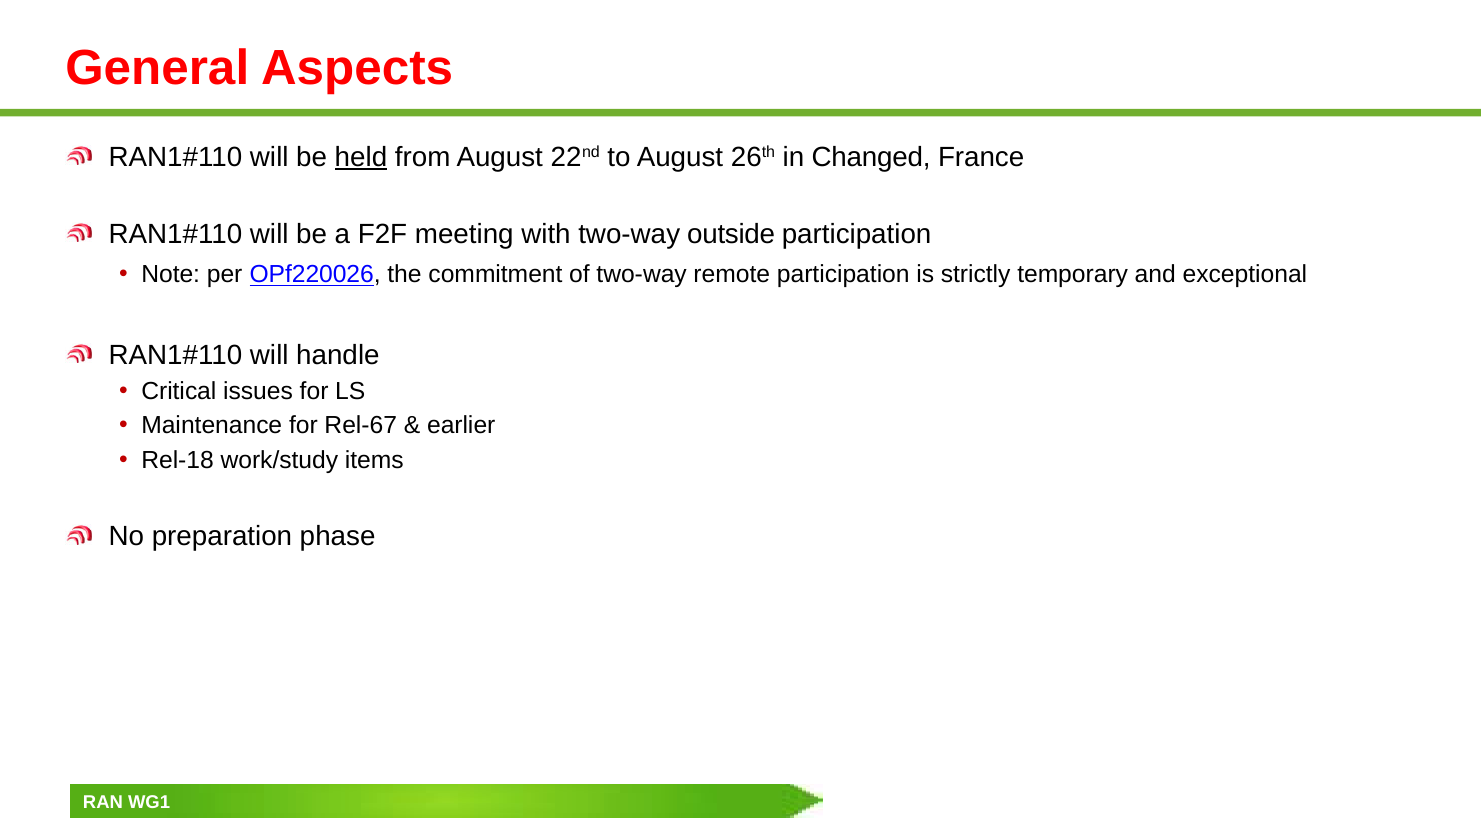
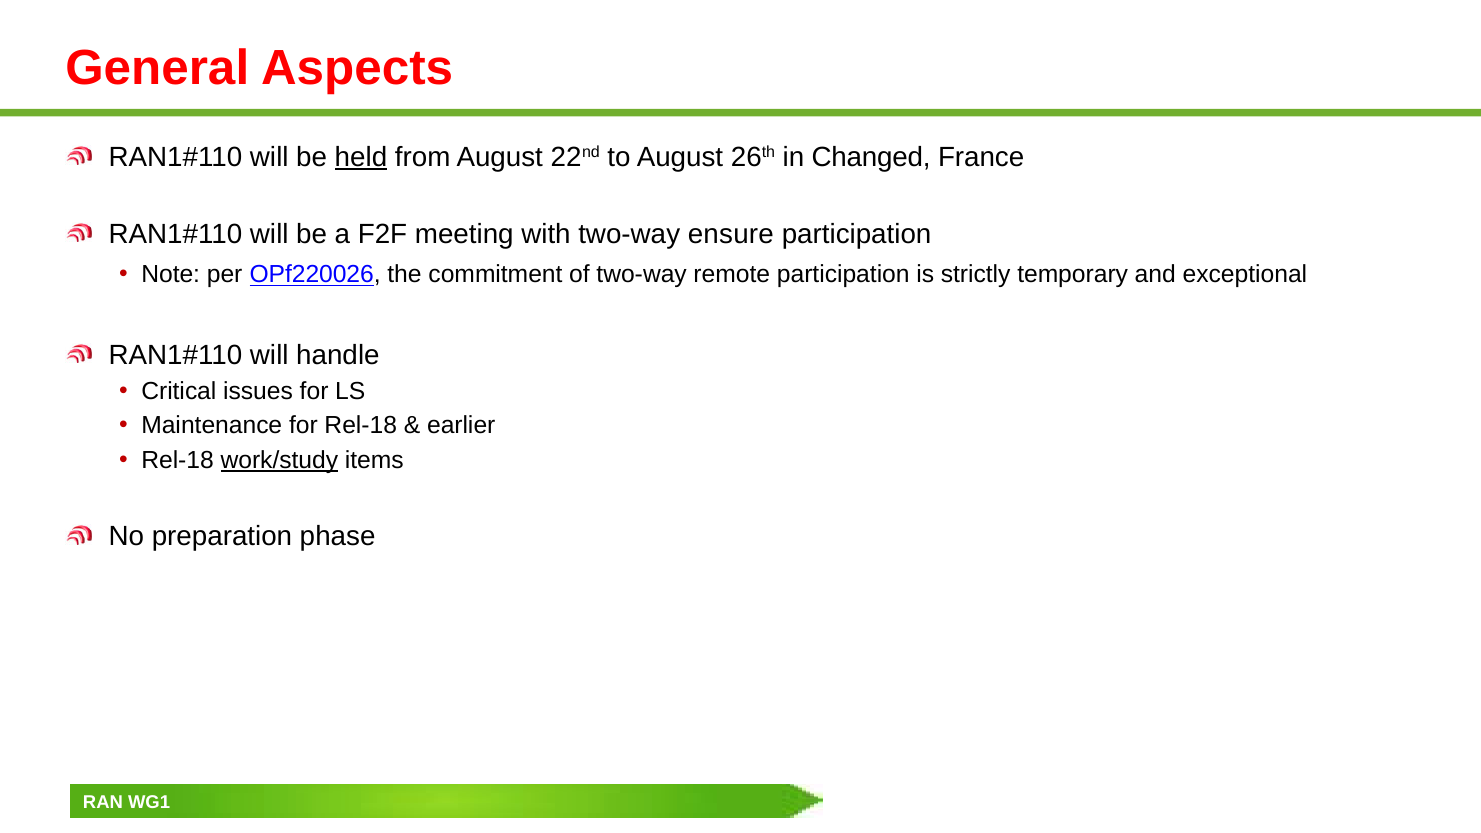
outside: outside -> ensure (731, 234)
for Rel-67: Rel-67 -> Rel-18 (361, 426)
work/study underline: none -> present (279, 460)
